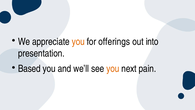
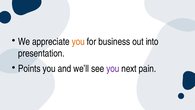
offerings: offerings -> business (114, 41)
Based: Based -> Points (29, 69)
you colour: orange -> purple (113, 69)
